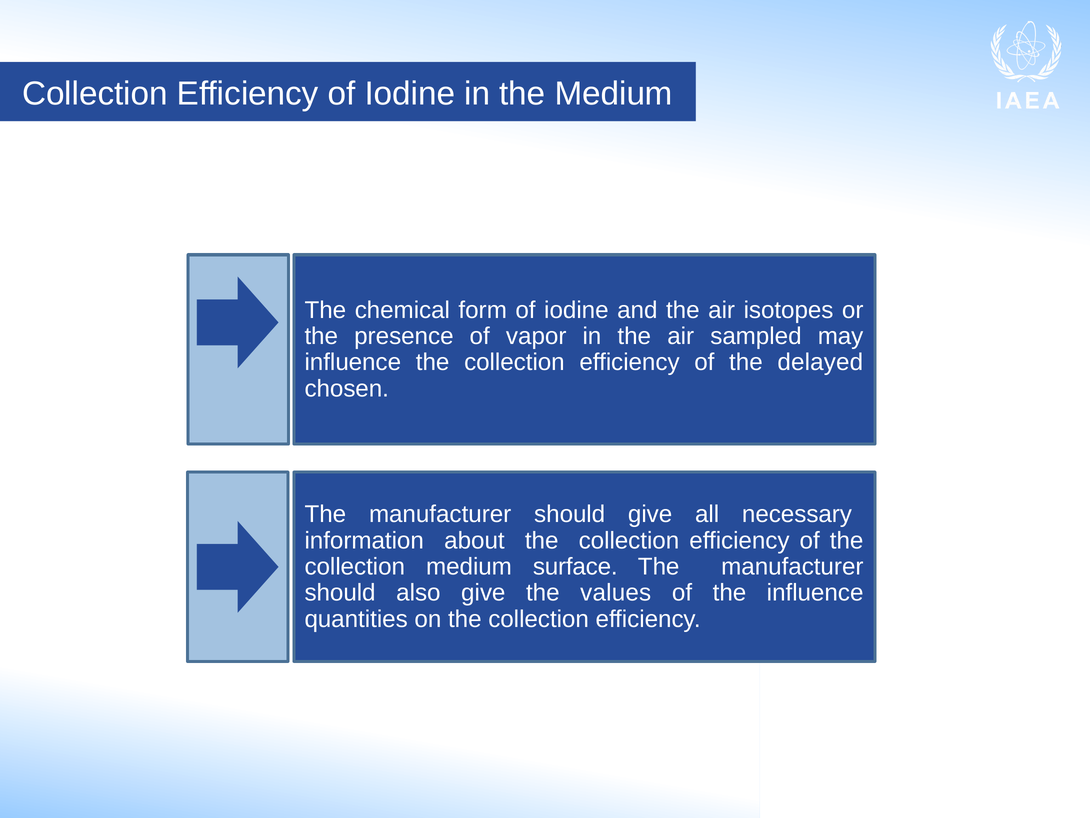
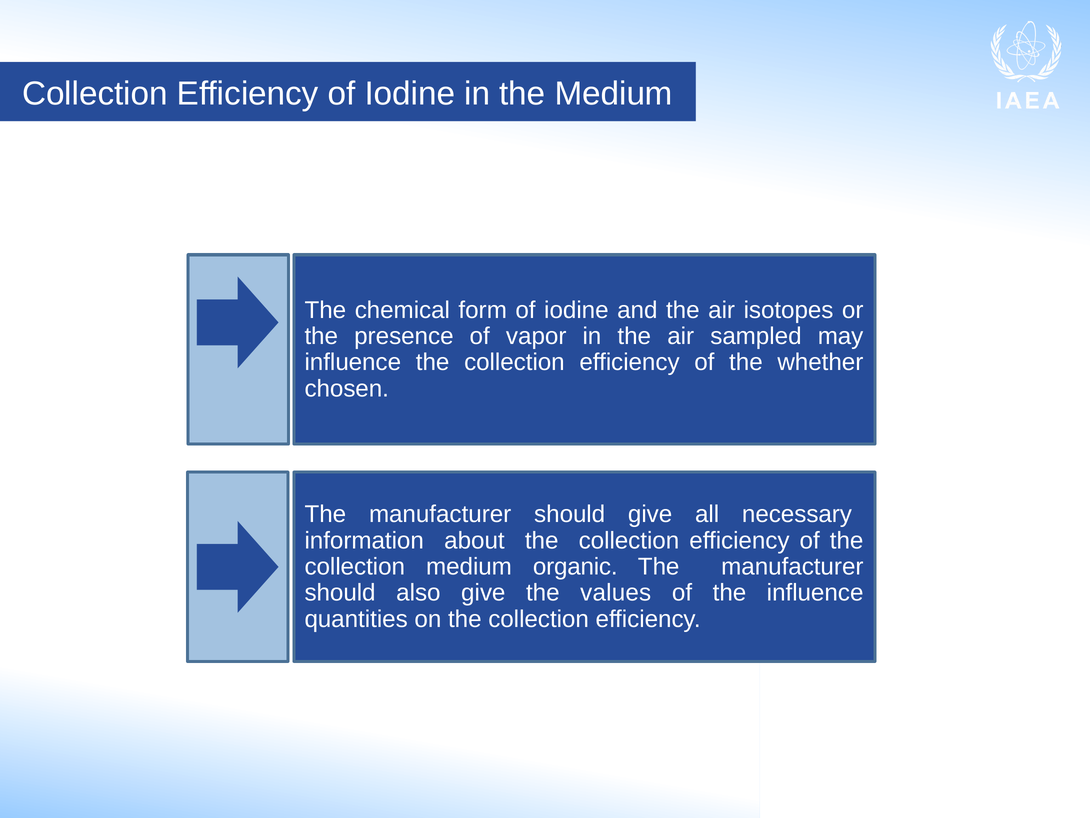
delayed: delayed -> whether (820, 362)
surface: surface -> organic (575, 566)
